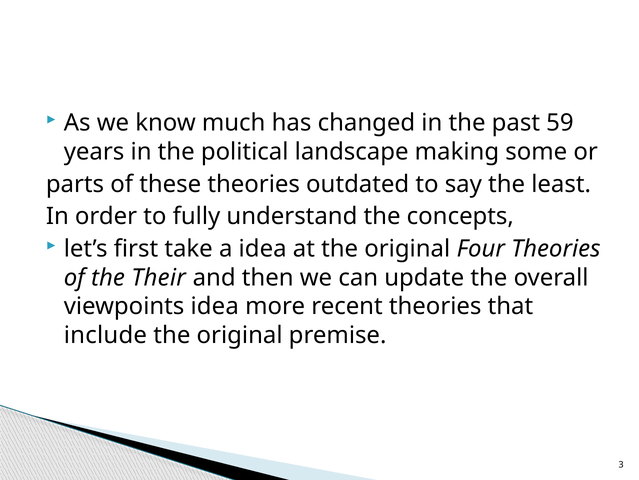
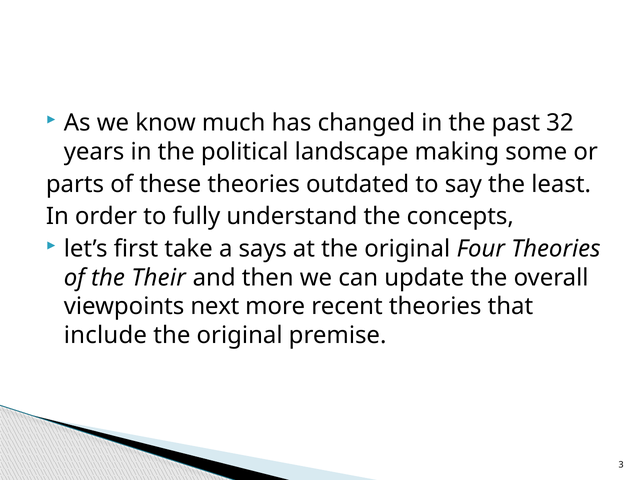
59: 59 -> 32 (560, 123)
a idea: idea -> says (263, 248)
viewpoints idea: idea -> next (215, 306)
